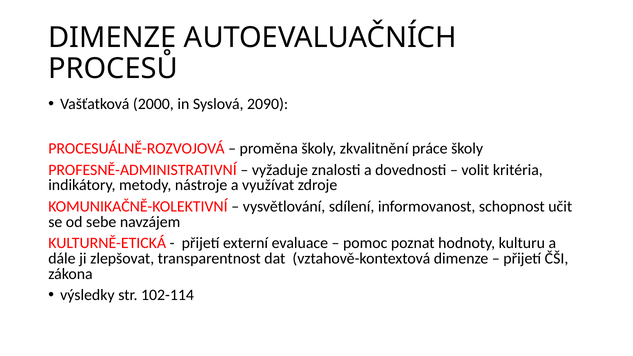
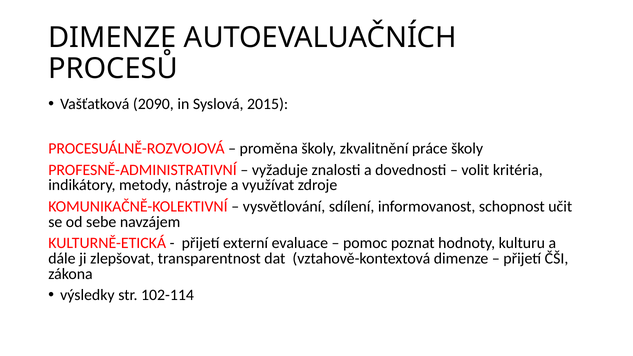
2000: 2000 -> 2090 (153, 104)
2090: 2090 -> 2015 (268, 104)
